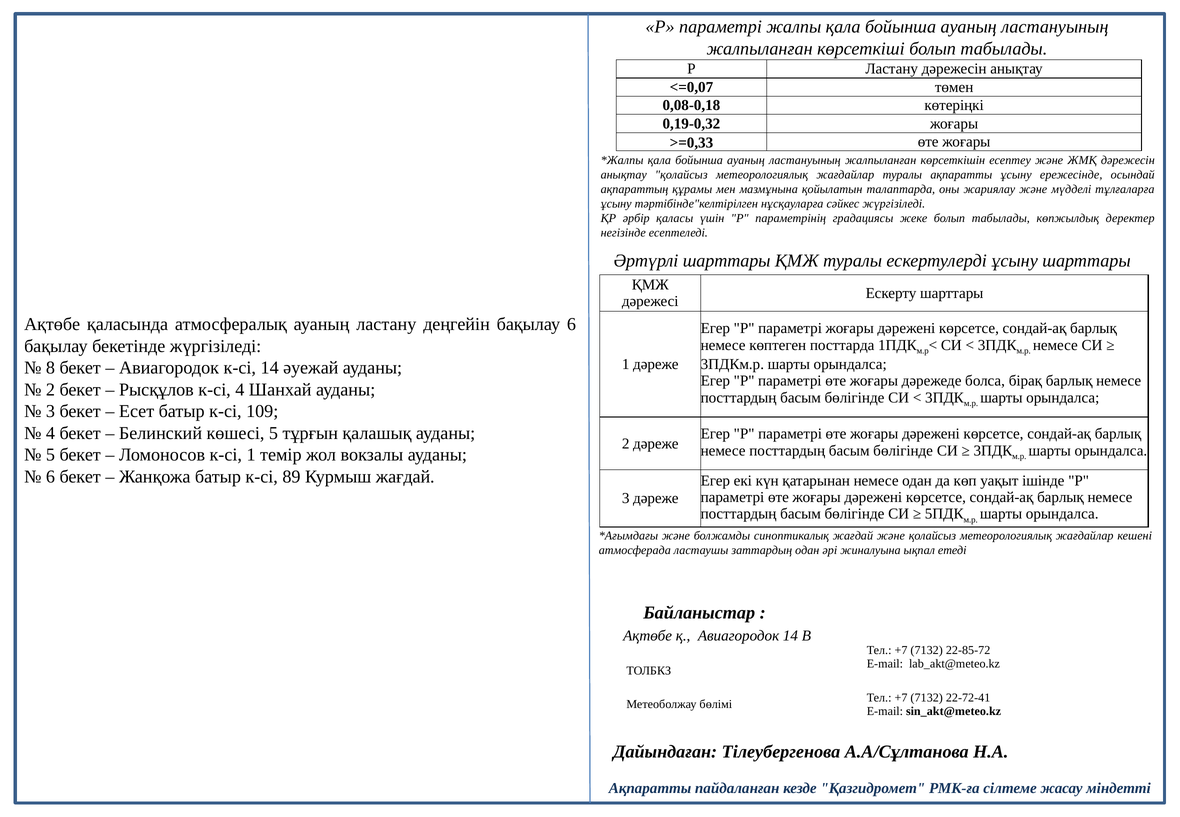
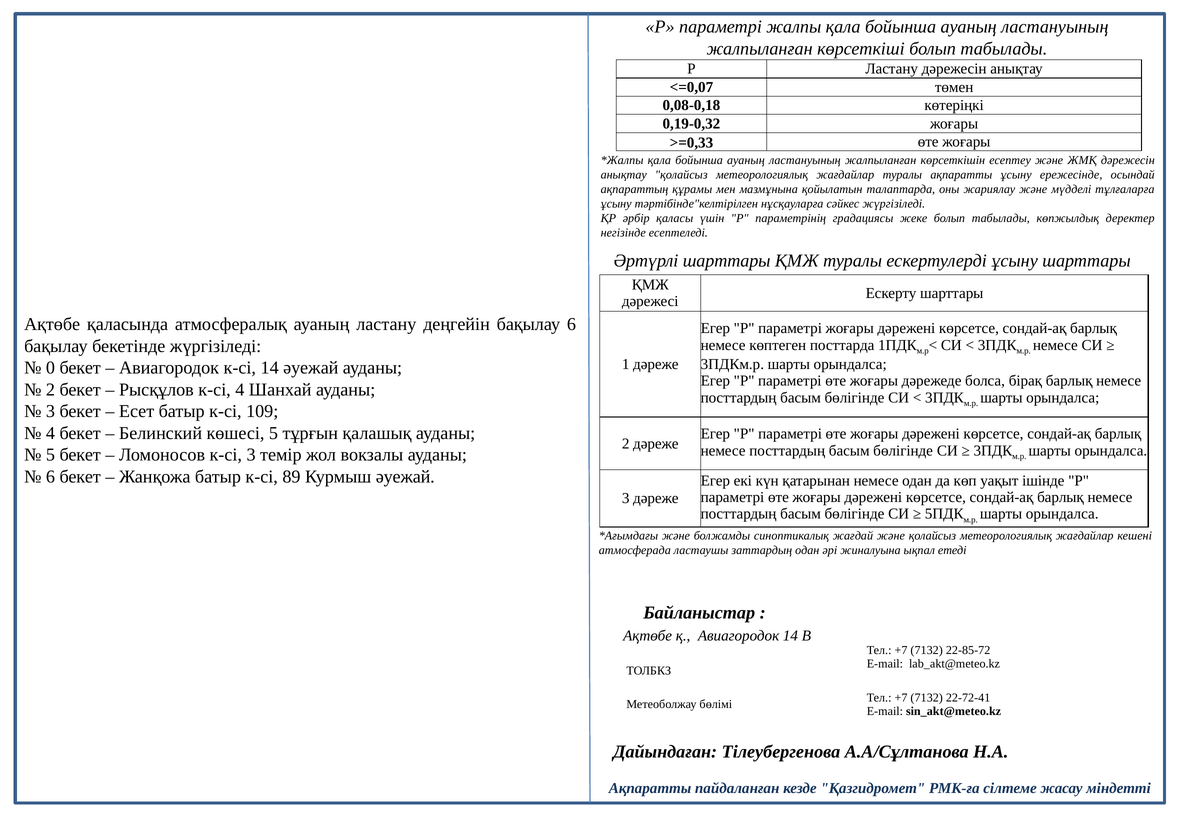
8: 8 -> 0 (50, 368)
к-сі 1: 1 -> 3 (251, 455)
Курмыш жағдай: жағдай -> әуежай (405, 477)
